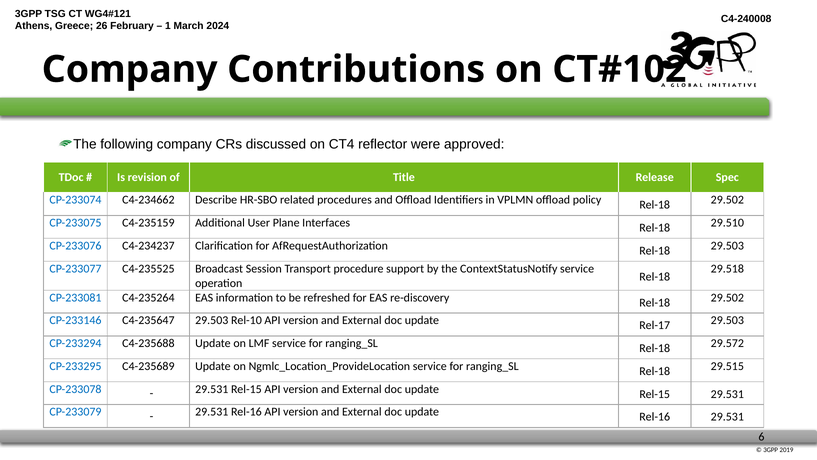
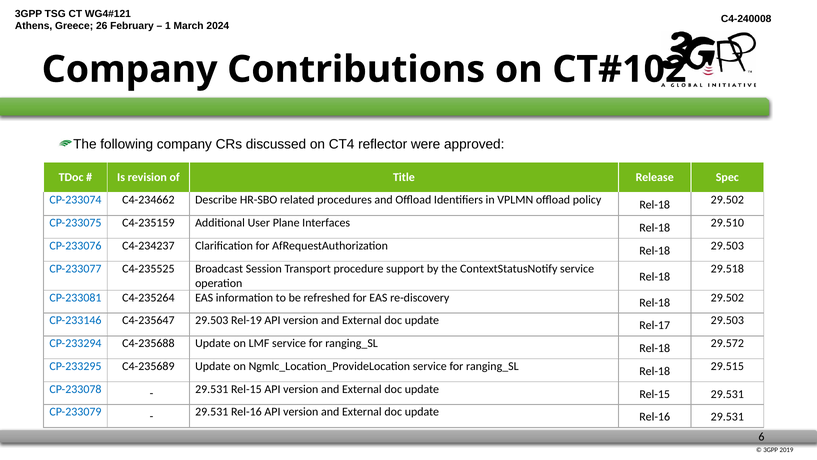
Rel-10: Rel-10 -> Rel-19 (246, 320)
